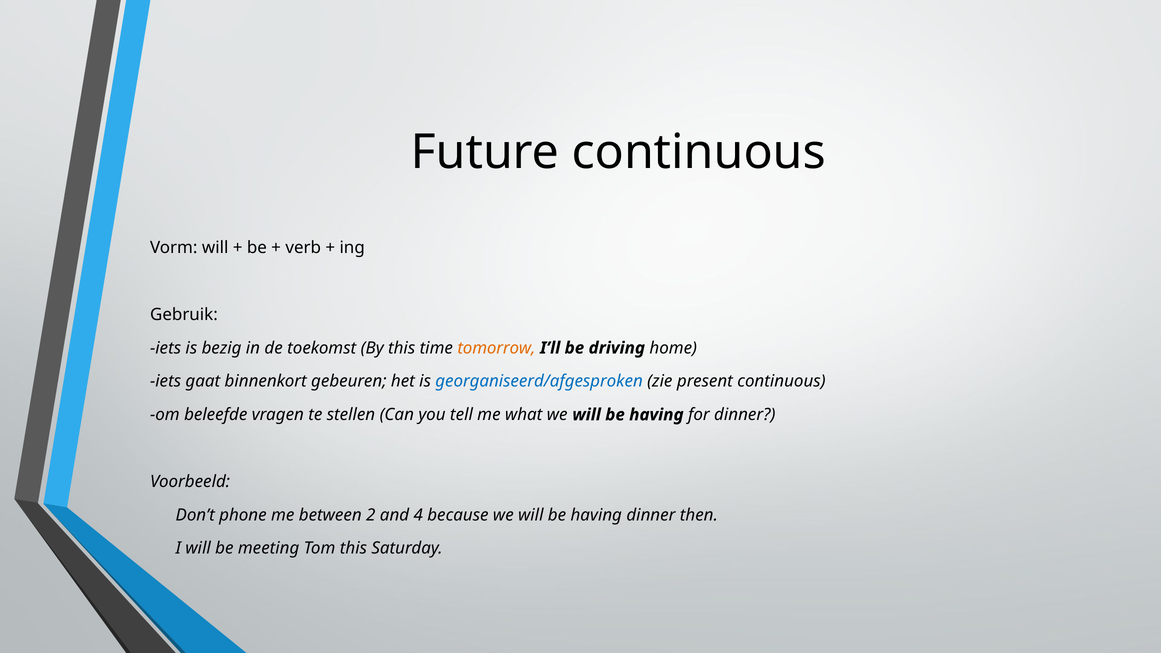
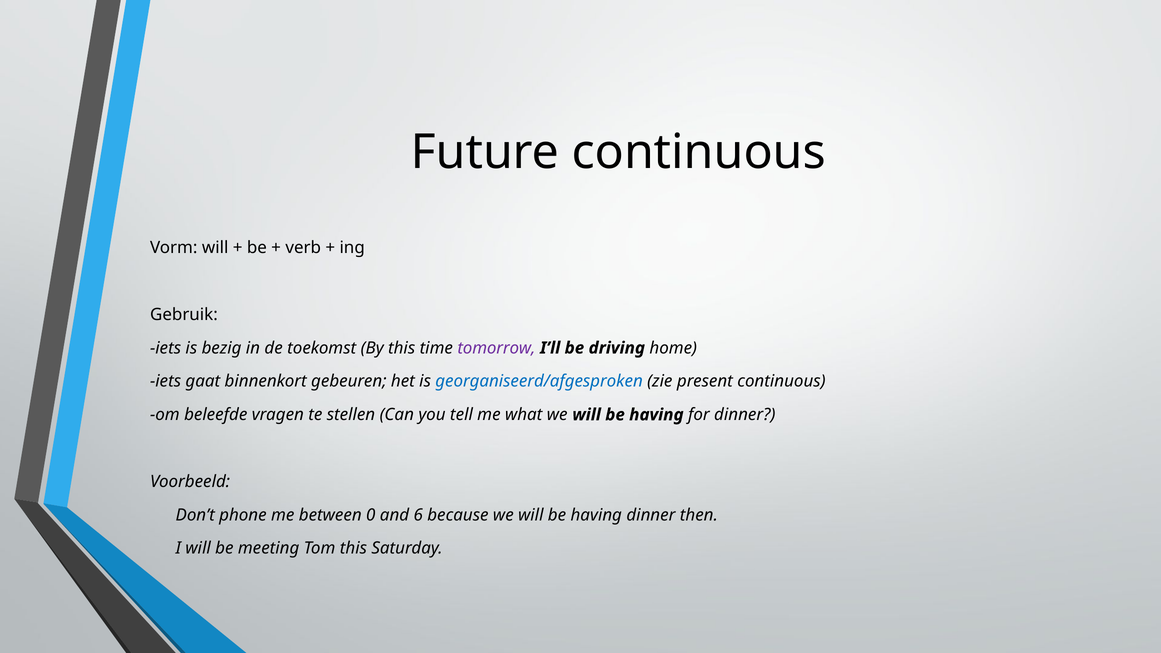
tomorrow colour: orange -> purple (496, 348)
2: 2 -> 0 (371, 515)
4: 4 -> 6 (418, 515)
